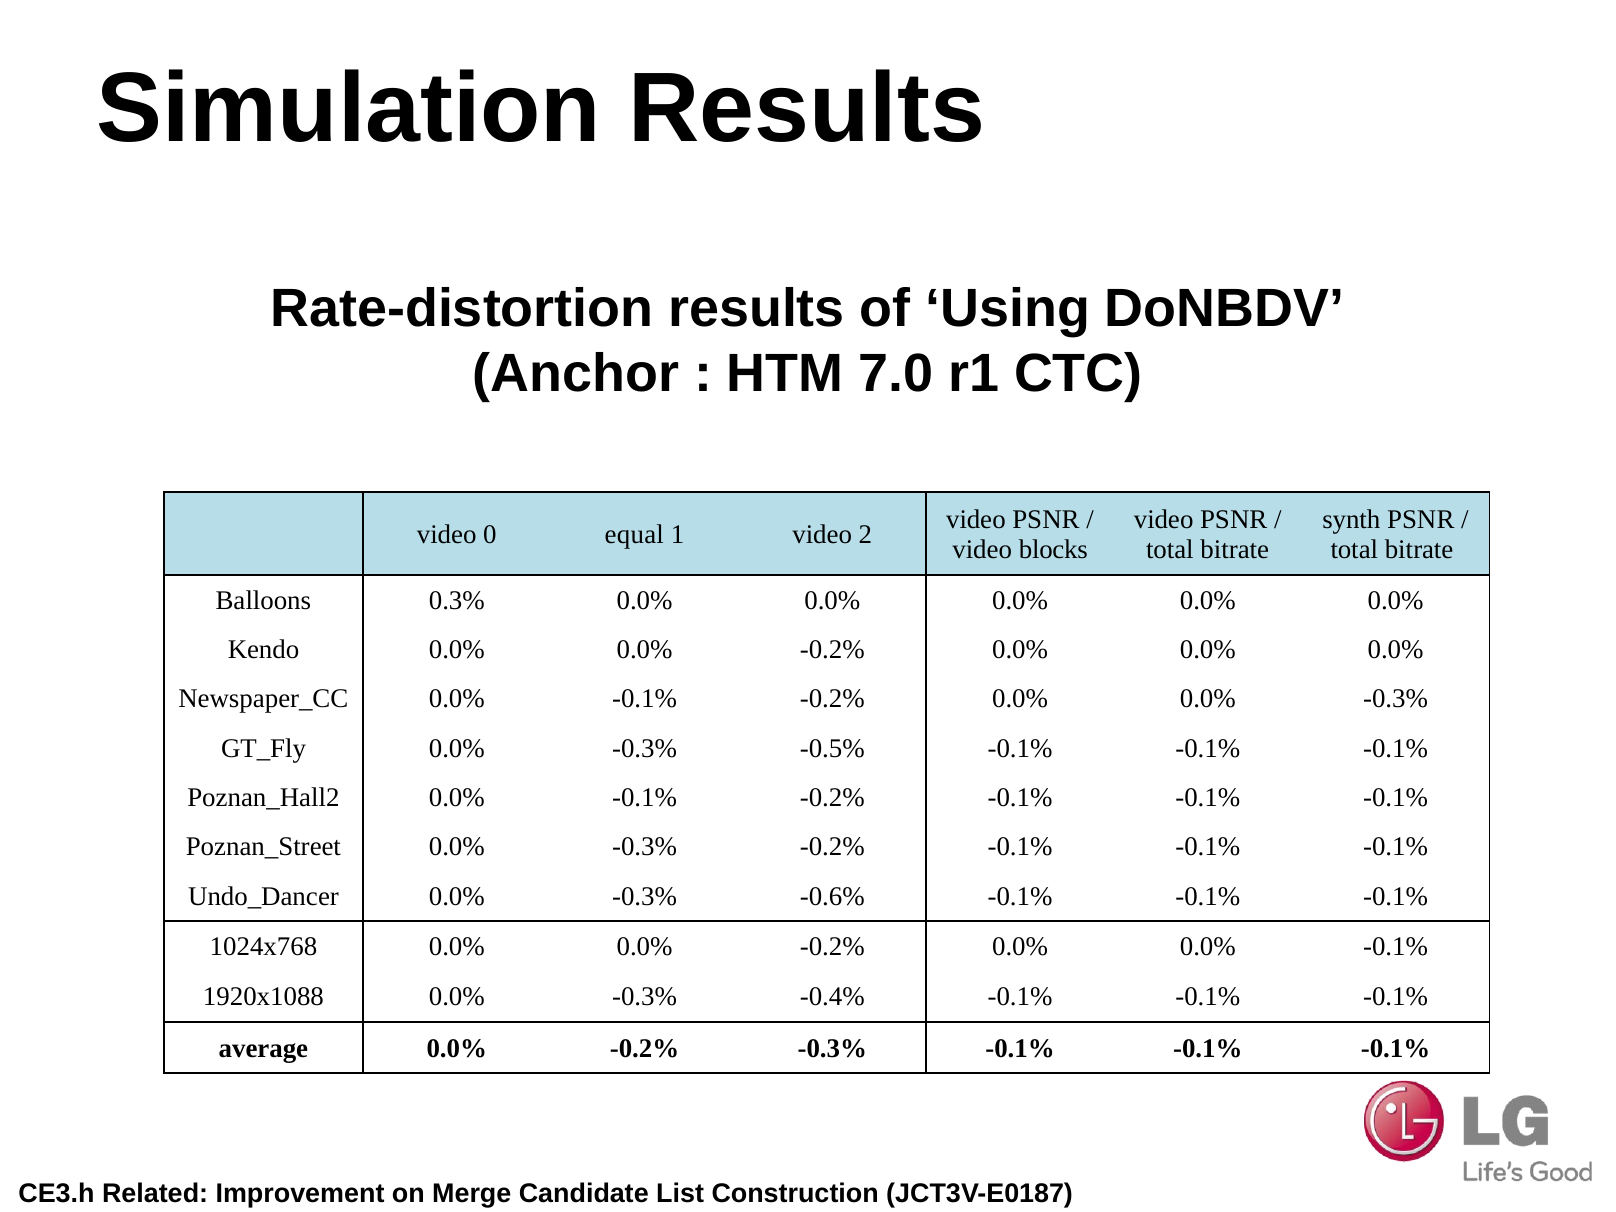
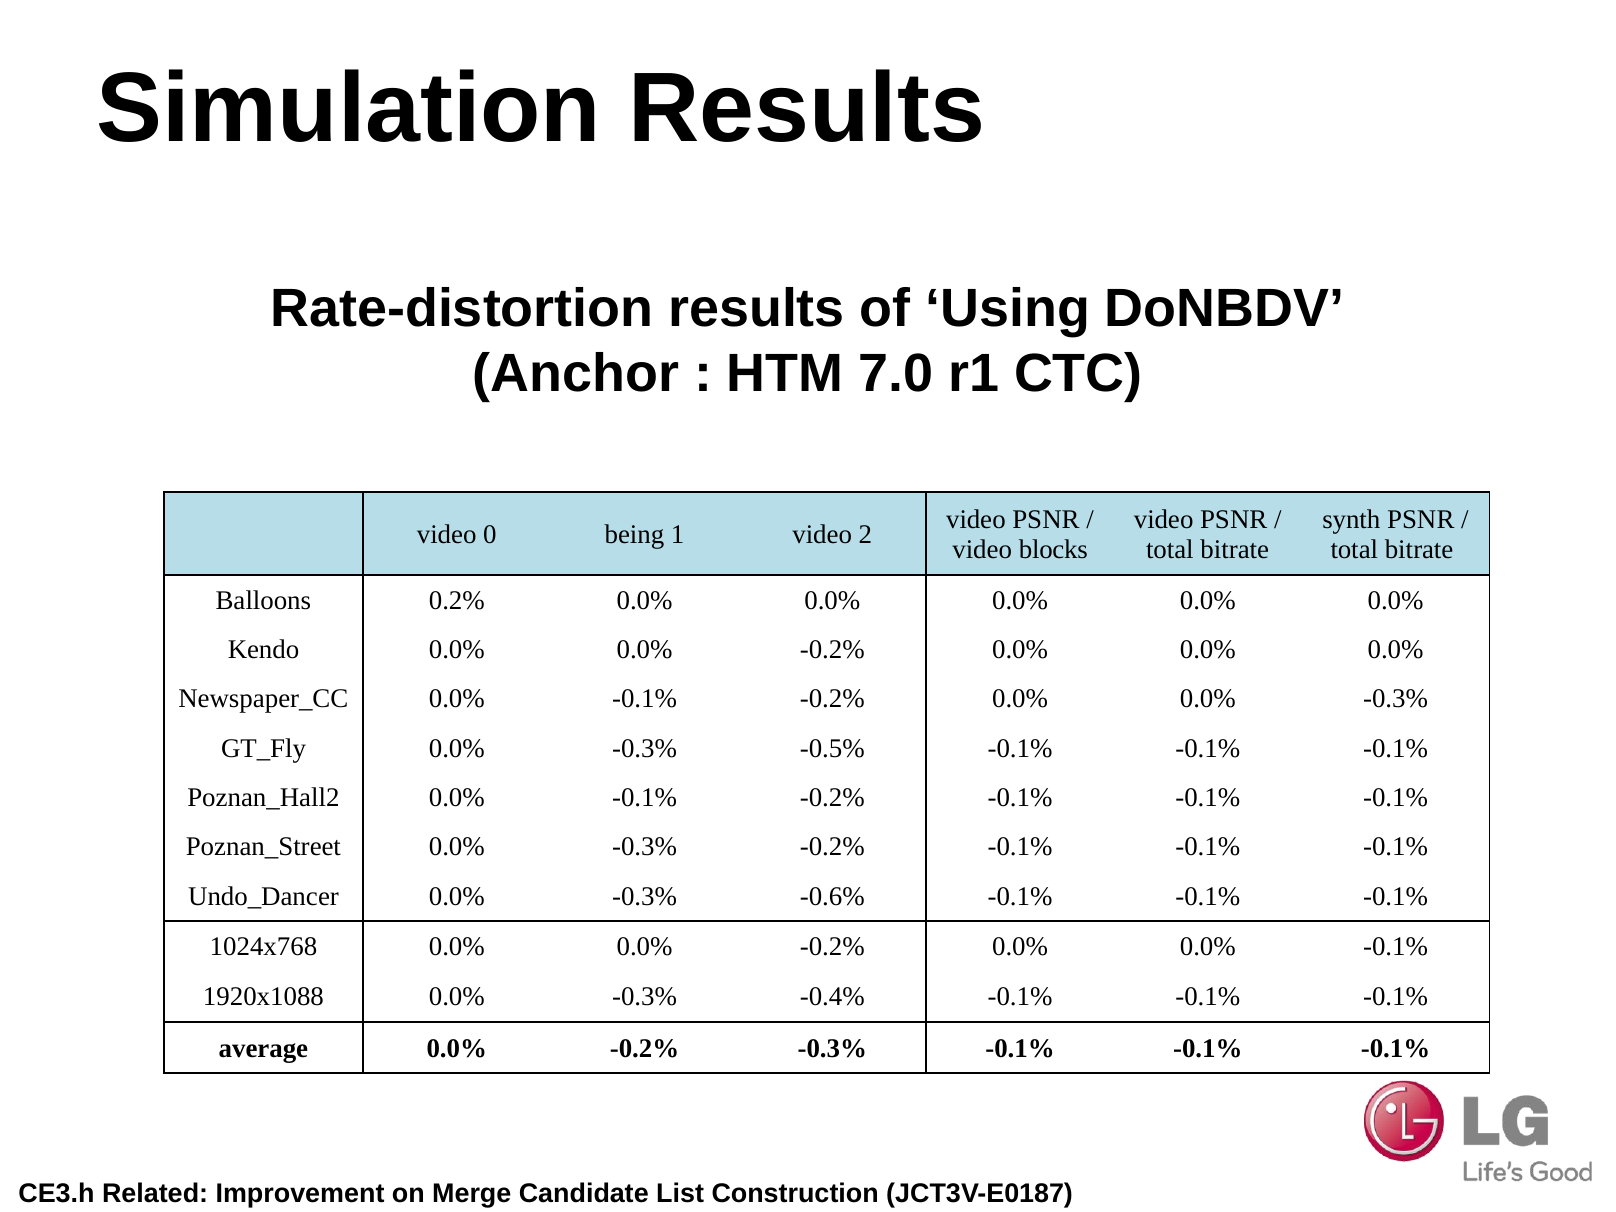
equal: equal -> being (634, 535)
0.3%: 0.3% -> 0.2% (457, 601)
